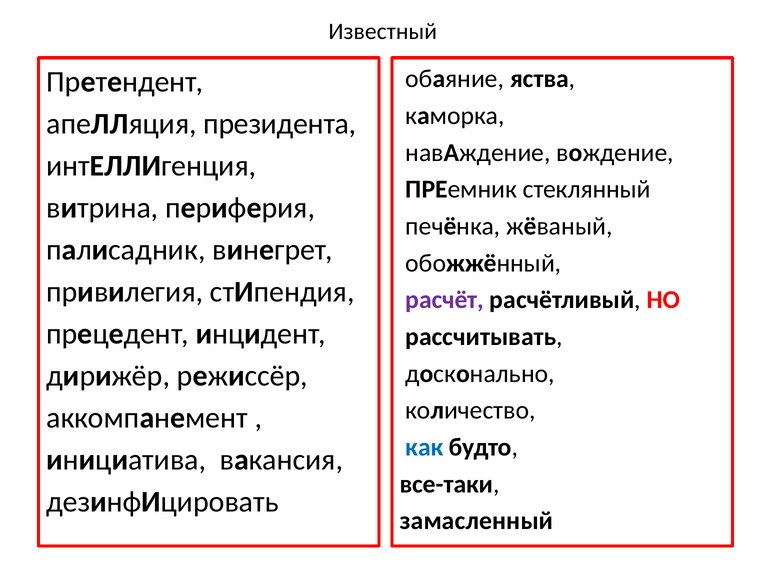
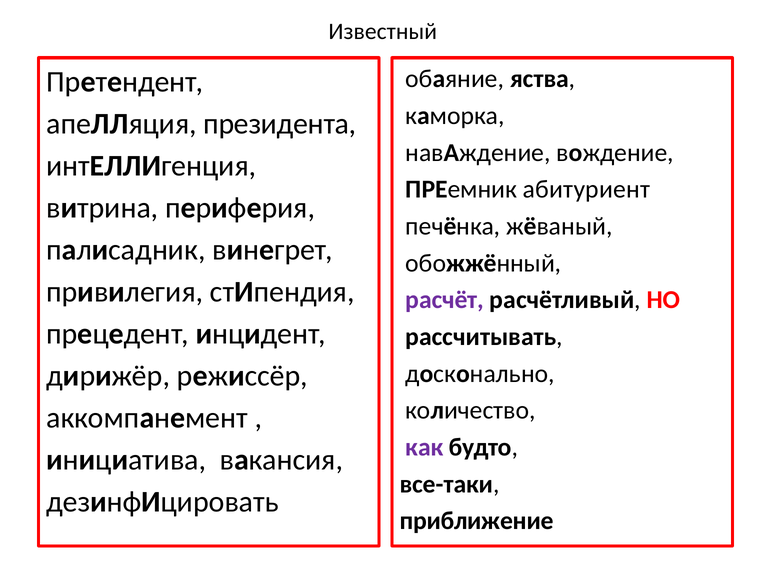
стеклянный: стеклянный -> абитуриент (587, 189)
как colour: blue -> purple (424, 447)
замасленный: замасленный -> приближение (477, 521)
